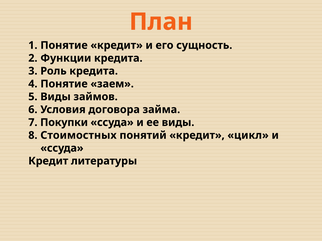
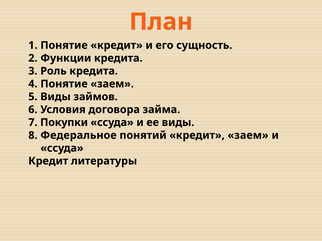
Стоимостных: Стоимостных -> Федеральное (79, 136)
кредит цикл: цикл -> заем (248, 136)
